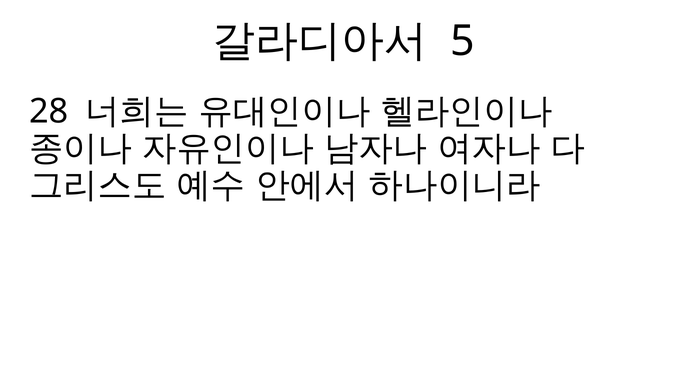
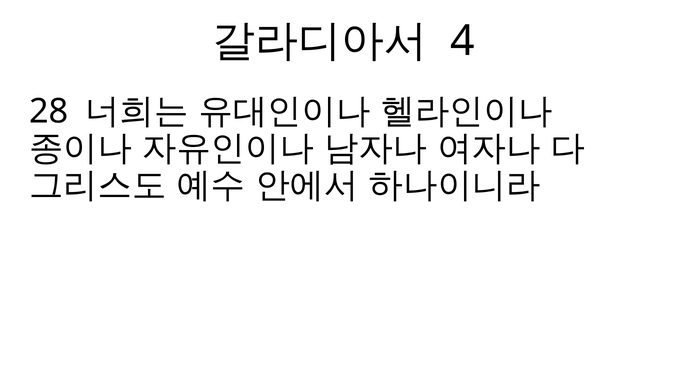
5: 5 -> 4 (462, 41)
